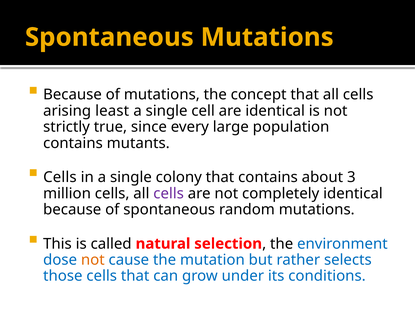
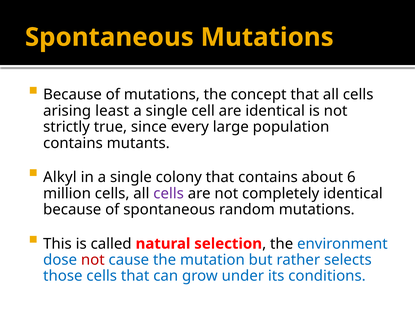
Cells: Cells -> Alkyl (60, 177)
3: 3 -> 6 (351, 177)
not colour: orange -> red (93, 260)
